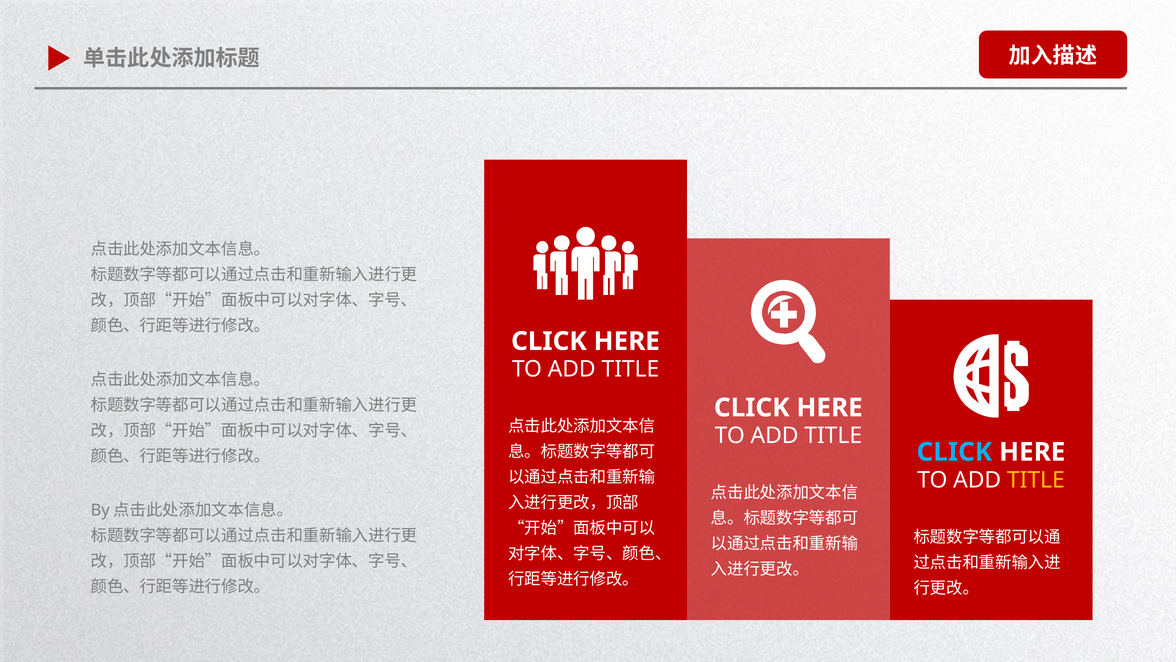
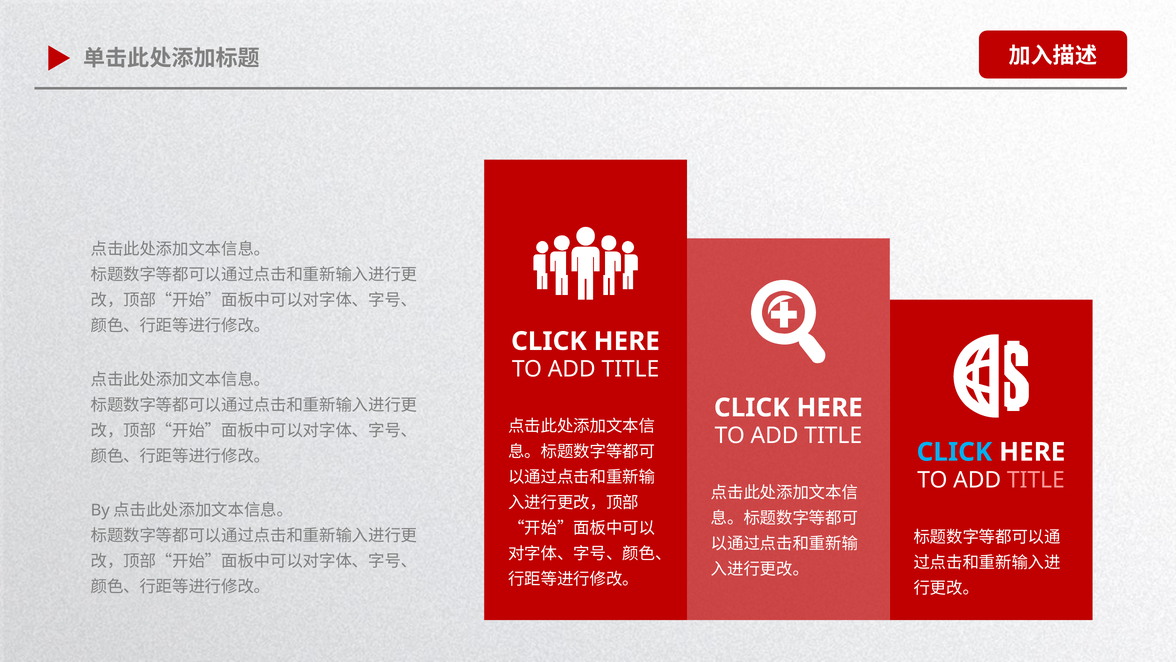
TITLE colour: yellow -> pink (1036, 480)
